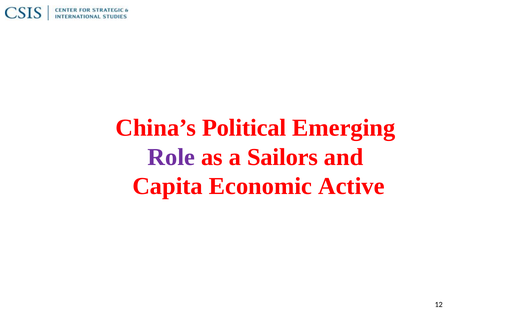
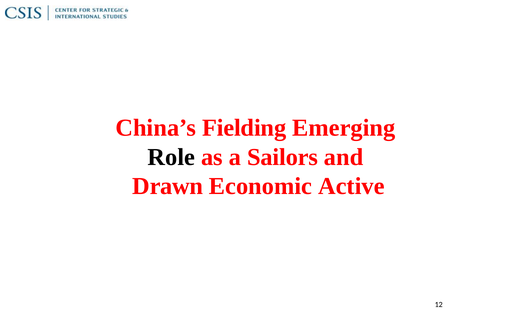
Political: Political -> Fielding (244, 128)
Role colour: purple -> black (171, 157)
Capita: Capita -> Drawn (168, 187)
